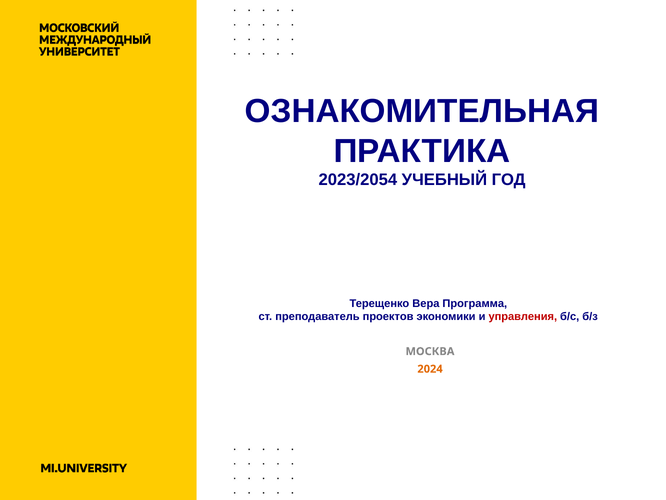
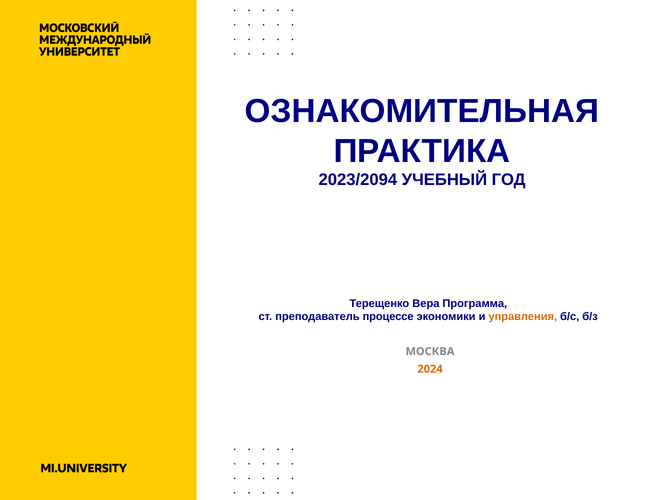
2023/2054: 2023/2054 -> 2023/2094 (358, 180)
проектов: проектов -> процессе (388, 316)
управления colour: red -> orange (523, 316)
